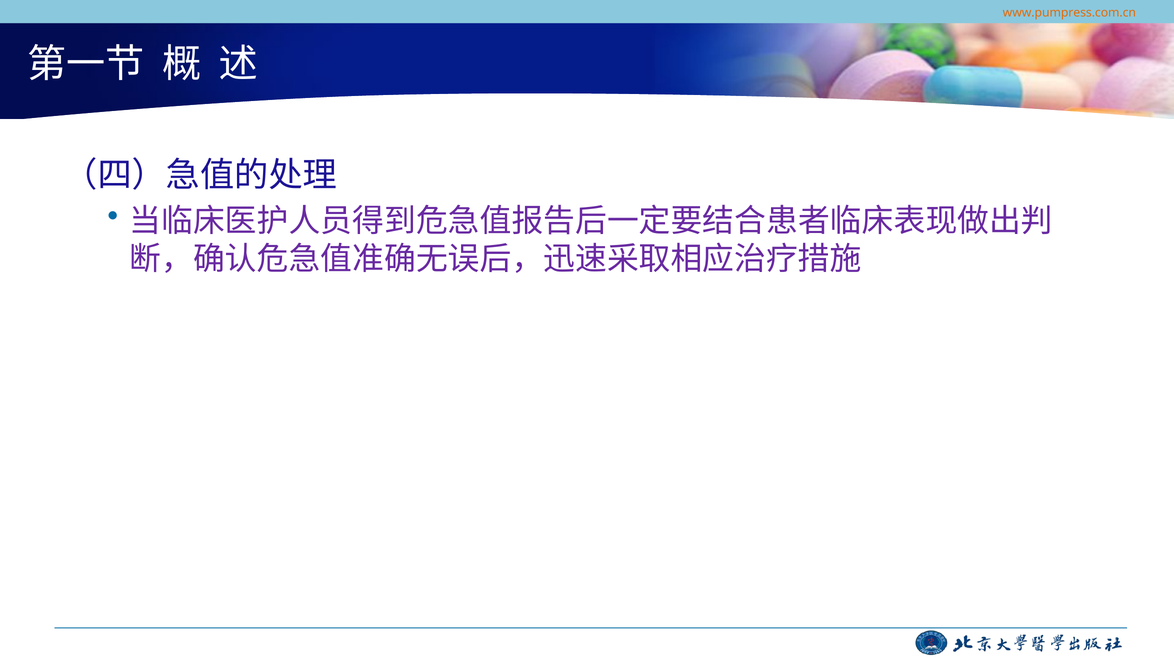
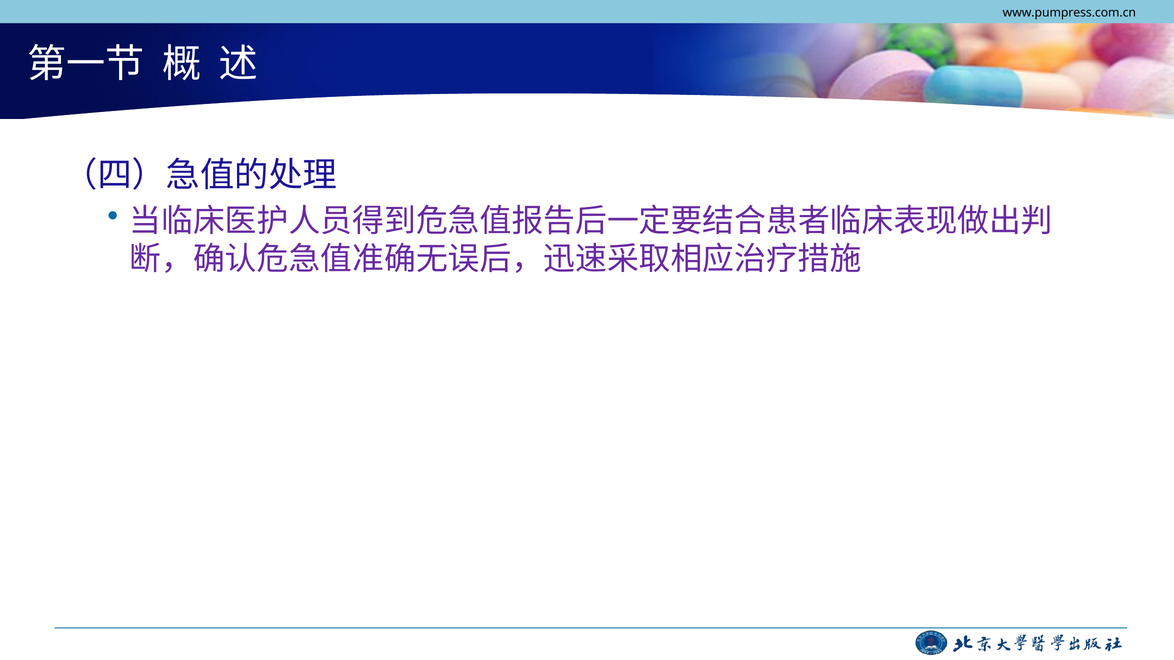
www.pumpress.com.cn colour: orange -> black (1069, 13)
